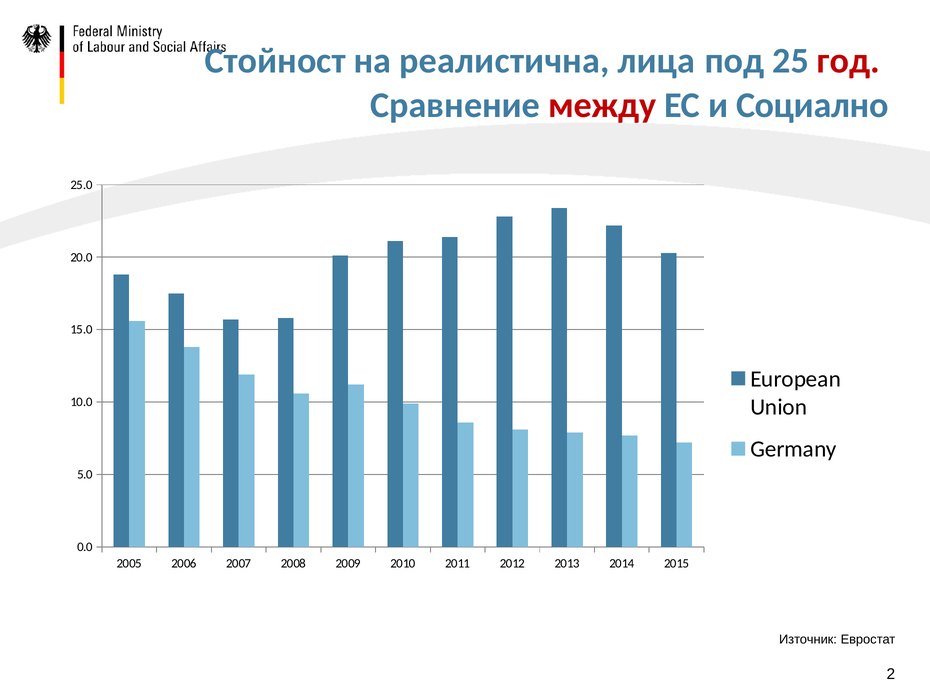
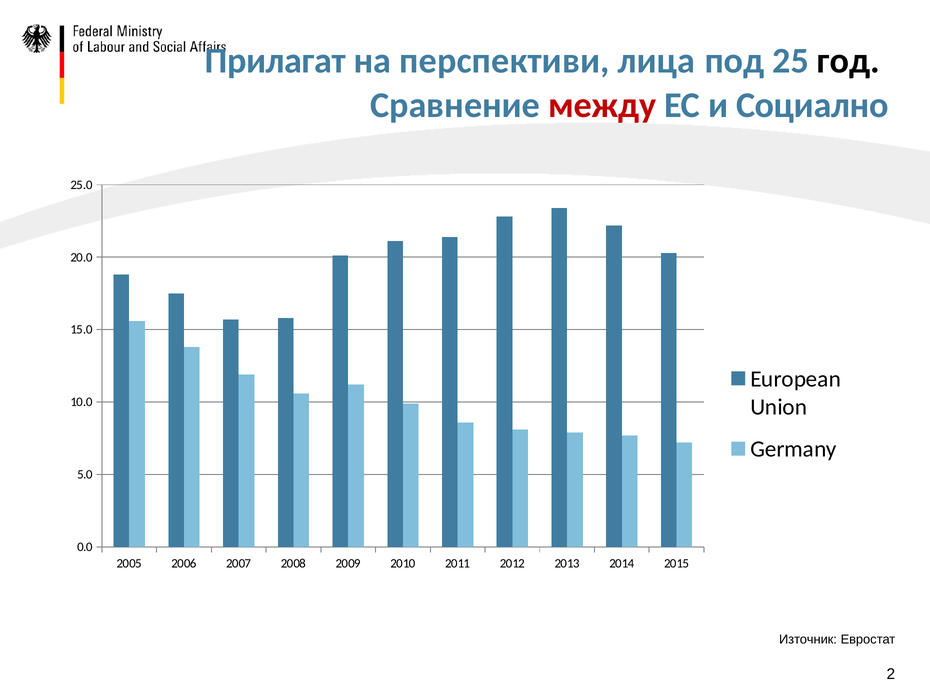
Стойност: Стойност -> Прилагат (275, 61)
реалистична: реалистична -> перспективи (504, 61)
год colour: red -> black (848, 61)
